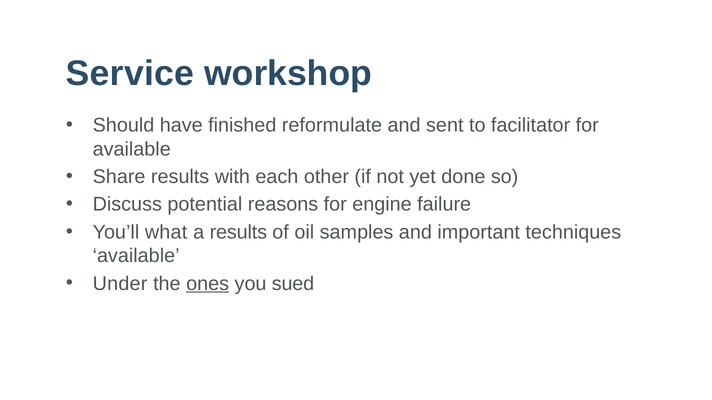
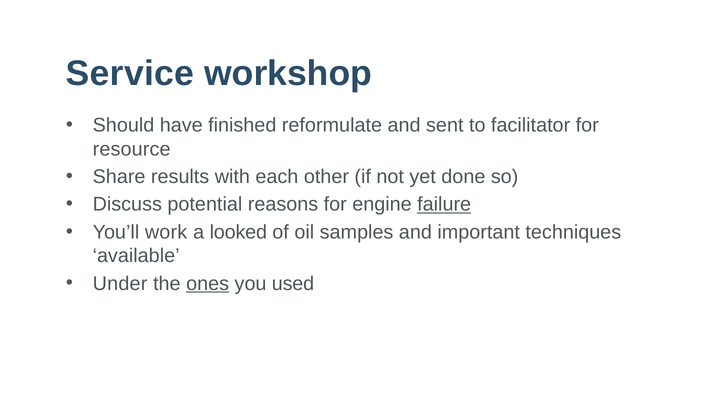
available: available -> resource (132, 149)
failure underline: none -> present (444, 205)
what: what -> work (166, 232)
a results: results -> looked (238, 232)
sued: sued -> used (293, 284)
